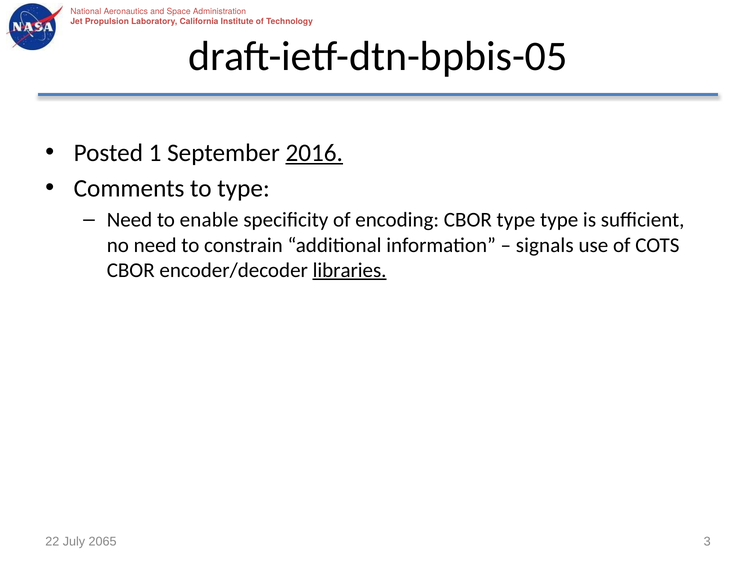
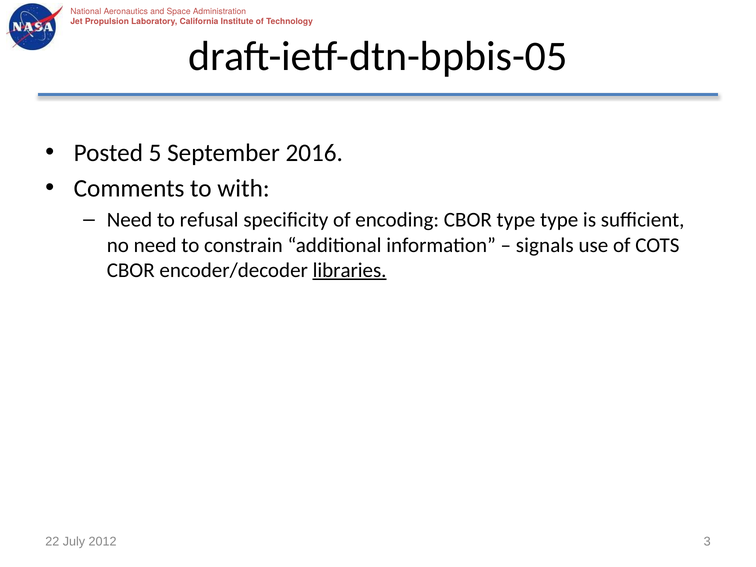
1: 1 -> 5 (155, 153)
2016 underline: present -> none (314, 153)
to type: type -> with (244, 188)
enable: enable -> refusal (209, 220)
2065: 2065 -> 2012 (103, 541)
